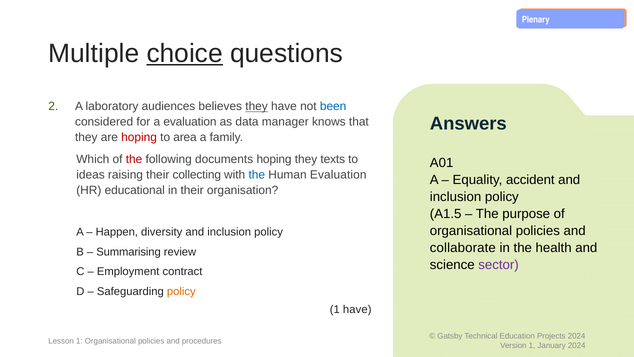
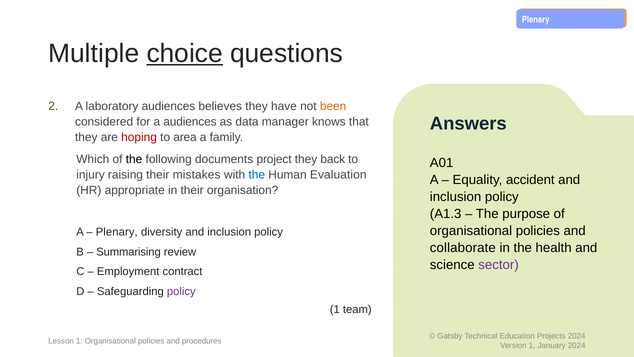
they underline: present -> none (257, 106)
been colour: blue -> orange (333, 106)
a evaluation: evaluation -> audiences (190, 122)
the colour: red -> black (134, 159)
documents hoping: hoping -> project (274, 159)
texts: texts -> back (333, 159)
ideas: ideas -> injury (91, 175)
collecting: collecting -> mistakes (197, 175)
educational: educational -> appropriate (135, 190)
A1.5: A1.5 -> A1.3 (446, 214)
Happen: Happen -> Plenary (117, 232)
policy colour: orange -> purple (181, 291)
1 have: have -> team (357, 309)
